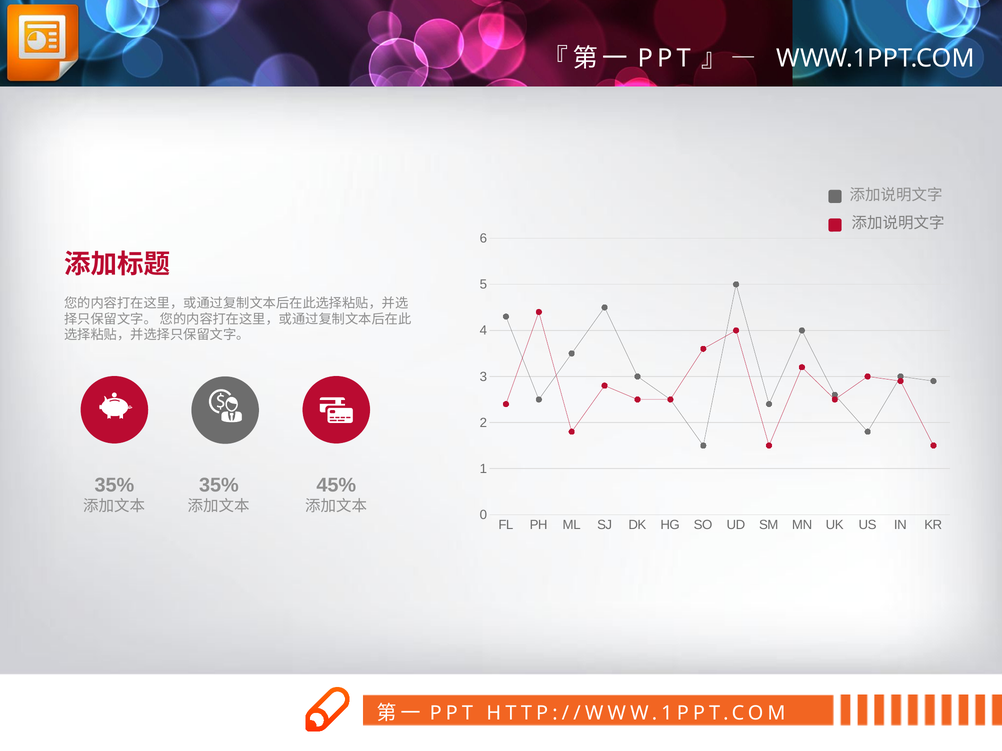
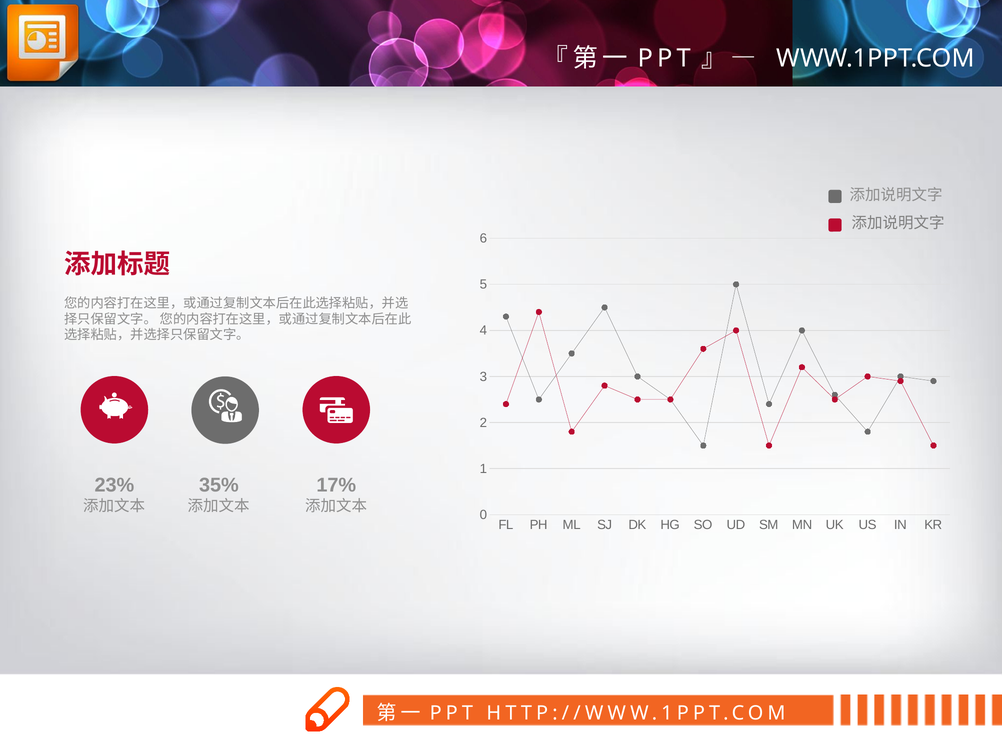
35%: 35% -> 23% (114, 485)
45%: 45% -> 17% (336, 485)
